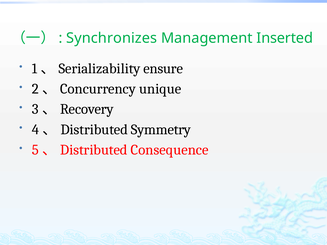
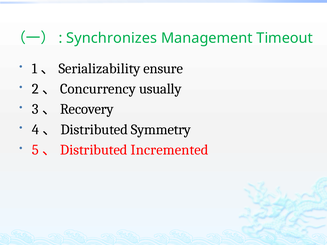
Inserted: Inserted -> Timeout (285, 38)
unique: unique -> usually (160, 89)
Consequence: Consequence -> Incremented (170, 150)
